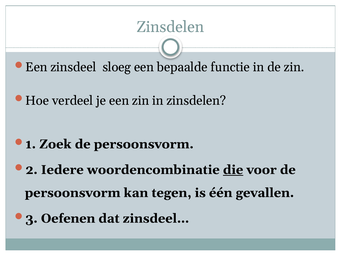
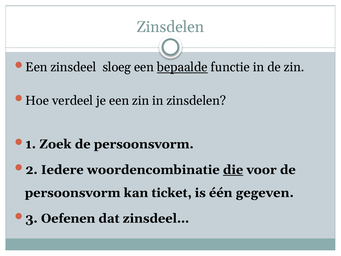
bepaalde underline: none -> present (182, 67)
tegen: tegen -> ticket (172, 193)
gevallen: gevallen -> gegeven (265, 193)
